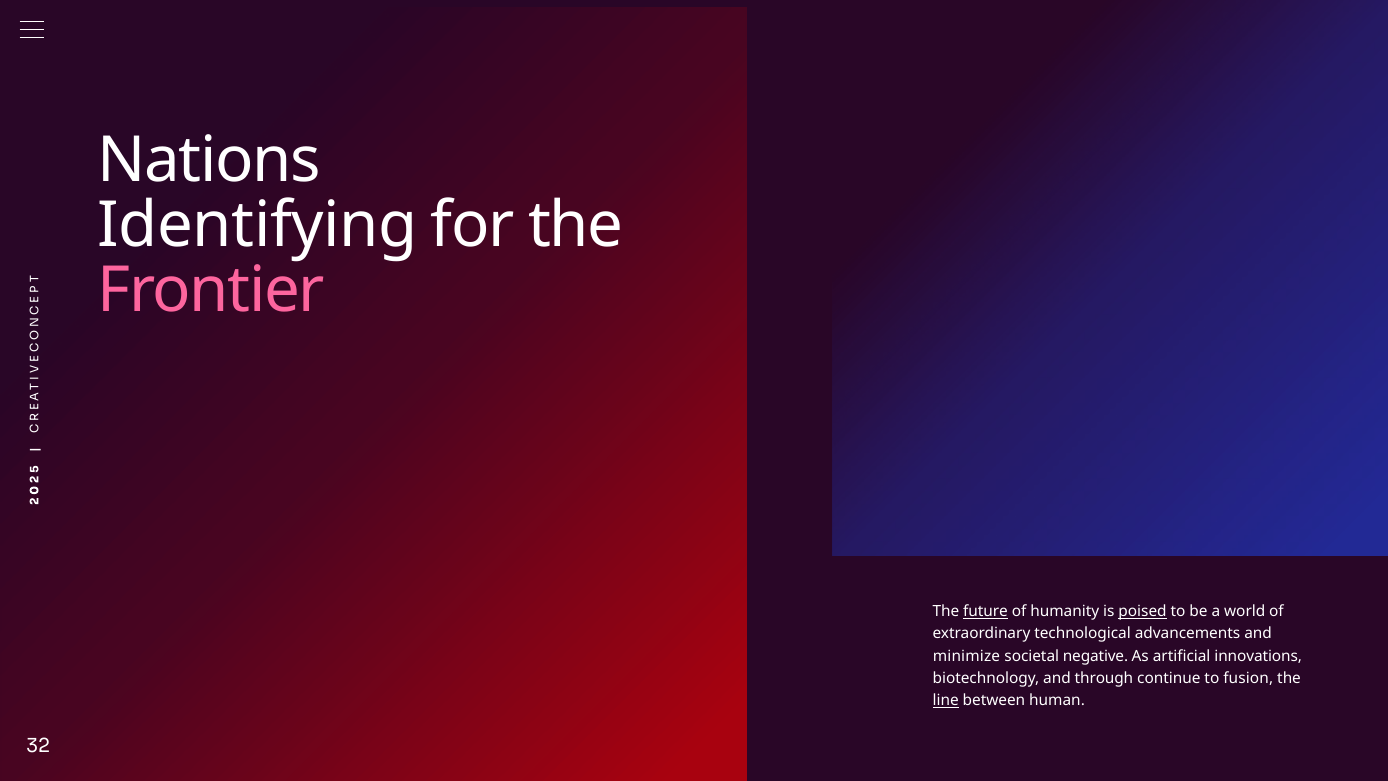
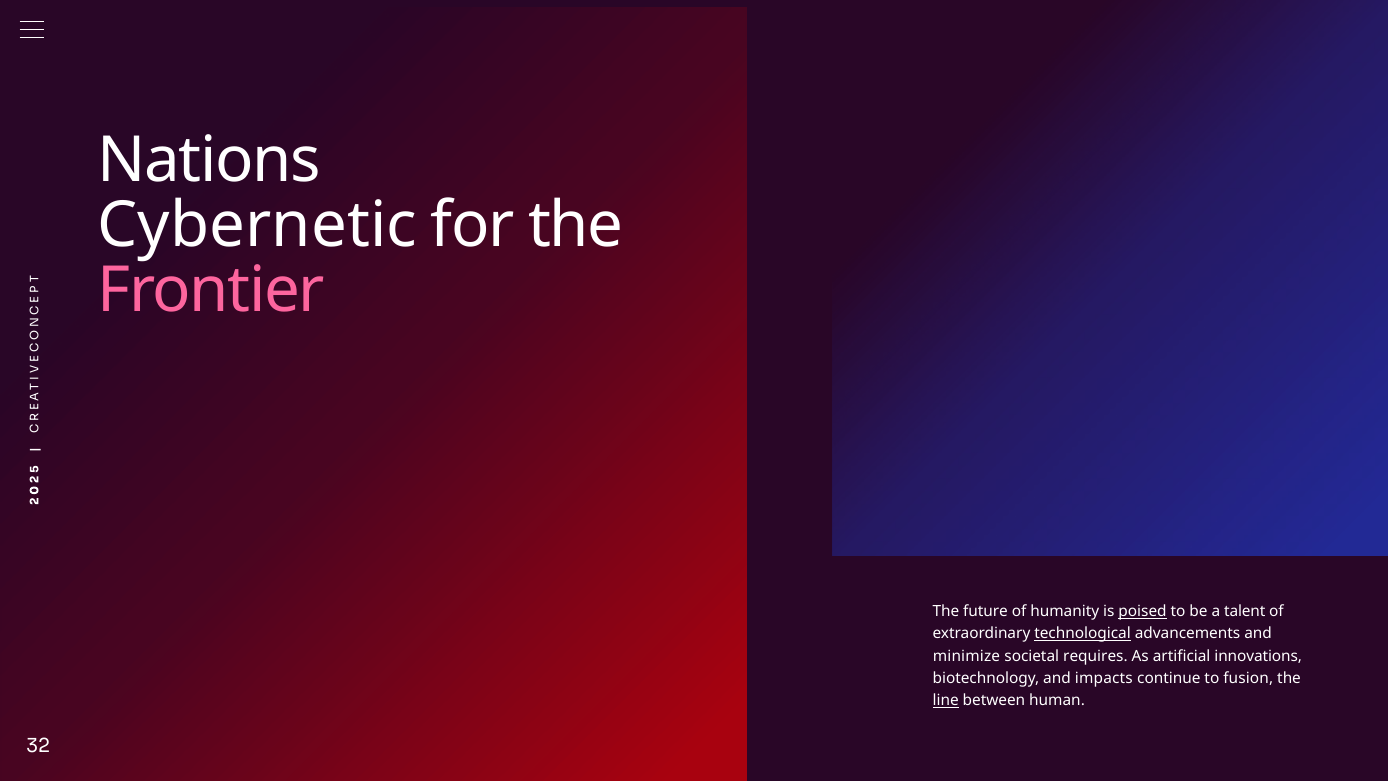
Identifying: Identifying -> Cybernetic (257, 226)
future underline: present -> none (986, 611)
world: world -> talent (1245, 611)
technological underline: none -> present (1083, 634)
negative: negative -> requires (1095, 656)
through: through -> impacts (1104, 678)
